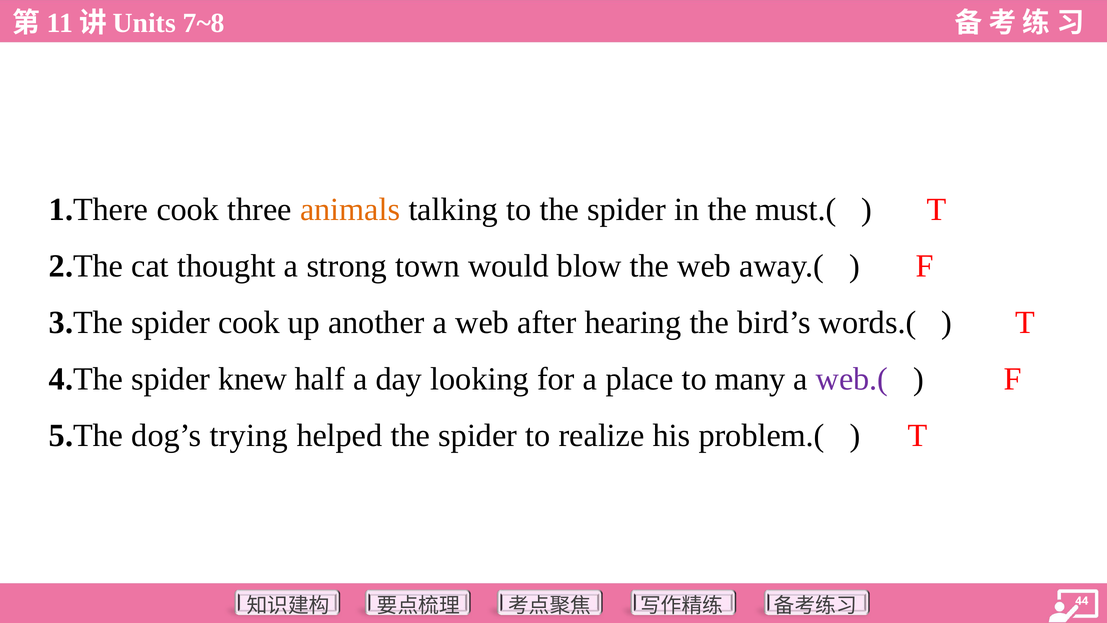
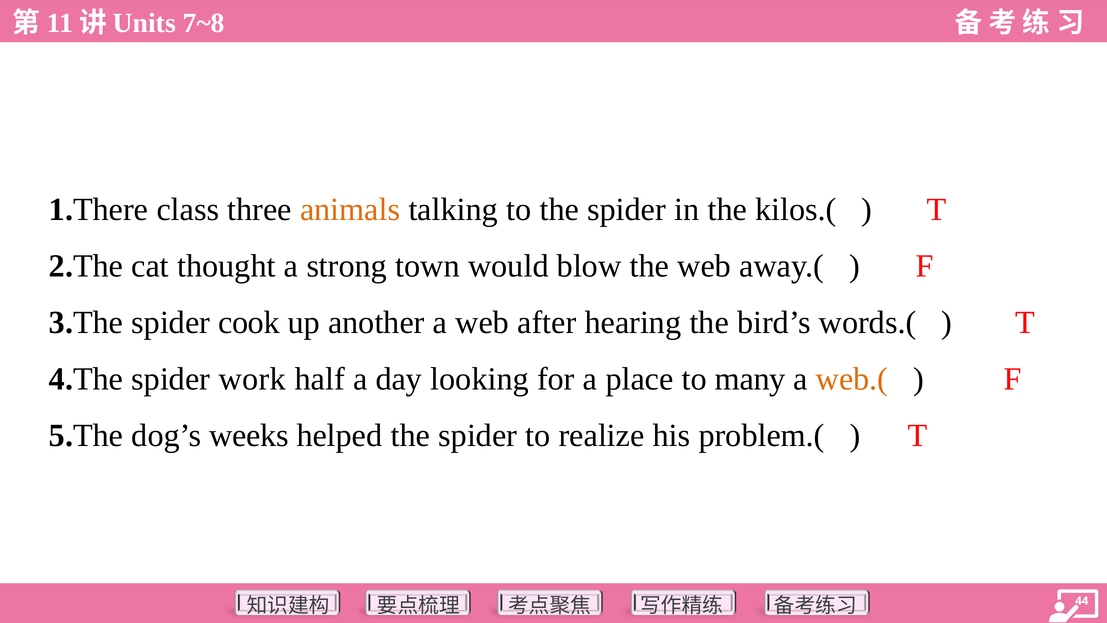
1.There cook: cook -> class (188, 209)
must.(: must.( -> kilos.( (796, 209)
knew: knew -> work (252, 379)
web.( colour: purple -> orange (852, 379)
trying: trying -> weeks (249, 435)
